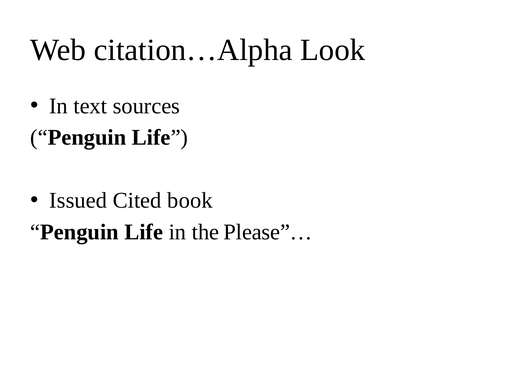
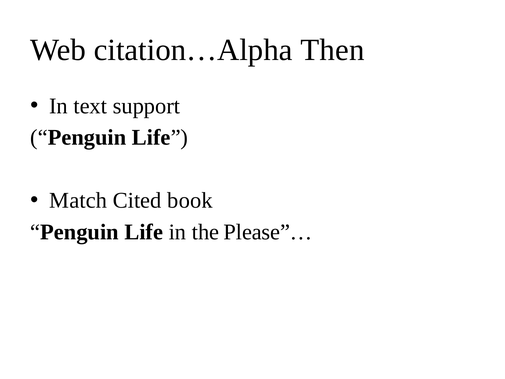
Look: Look -> Then (333, 50)
sources: sources -> support (146, 106)
Issued: Issued -> Match (78, 200)
